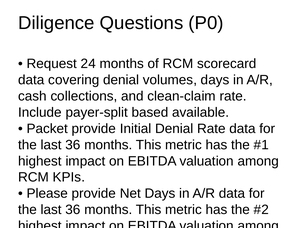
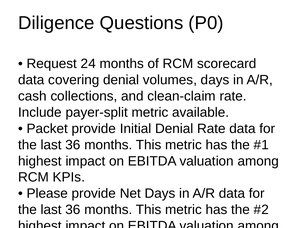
payer-split based: based -> metric (150, 112)
